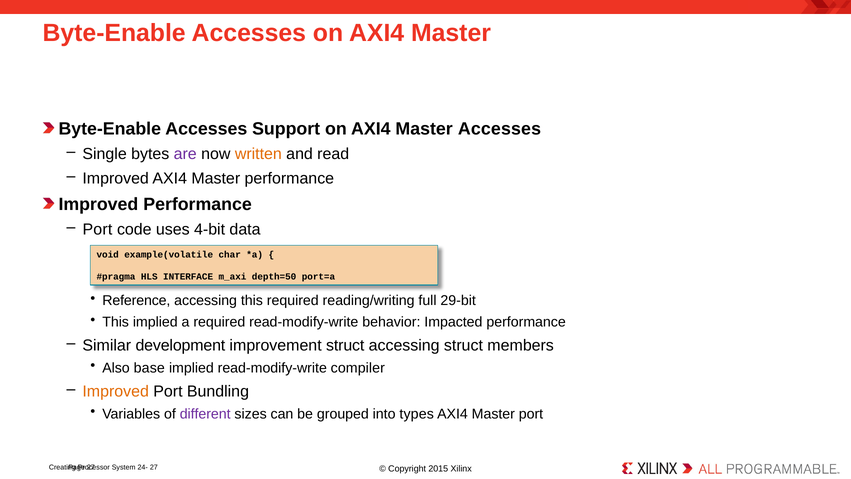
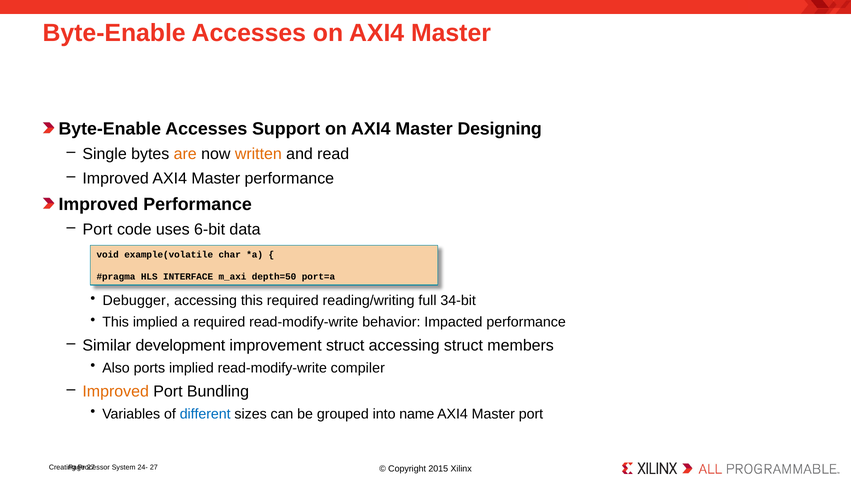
Master Accesses: Accesses -> Designing (500, 129)
are colour: purple -> orange (185, 154)
4-bit: 4-bit -> 6-bit (210, 230)
Reference: Reference -> Debugger (136, 301)
29-bit: 29-bit -> 34-bit (458, 301)
base: base -> ports (149, 368)
different colour: purple -> blue (205, 414)
types: types -> name (417, 414)
